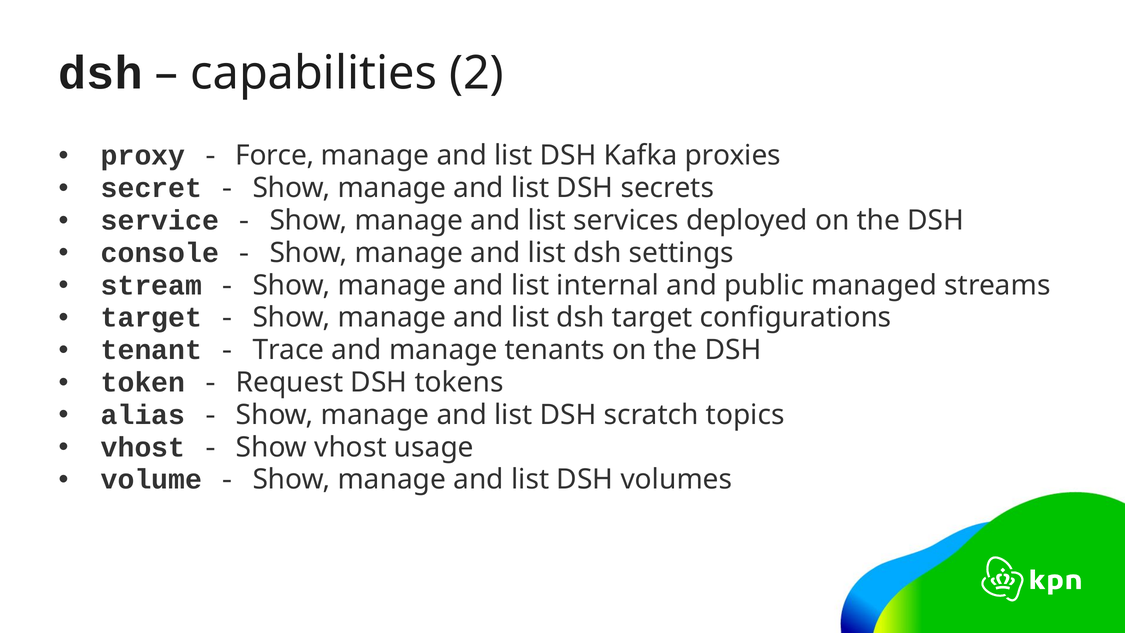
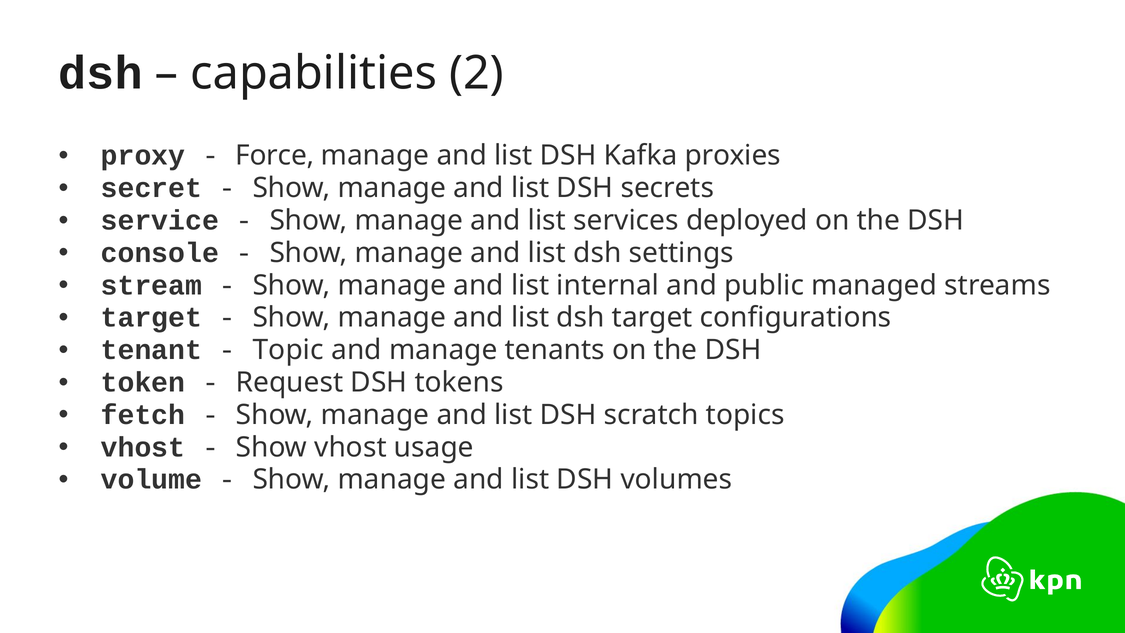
Trace: Trace -> Topic (288, 350)
alias: alias -> fetch (143, 415)
